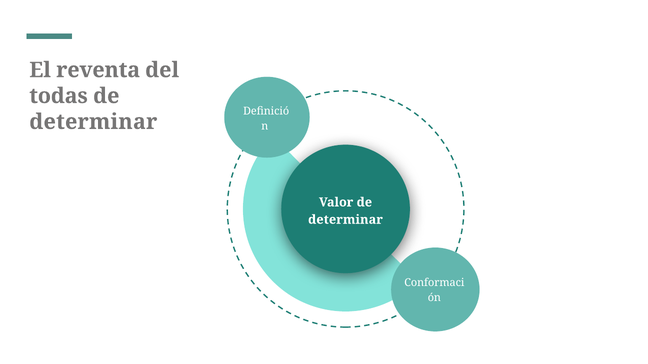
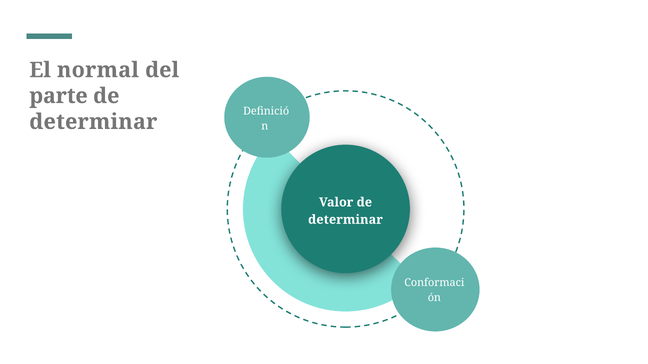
reventa: reventa -> normal (98, 70)
todas: todas -> parte (58, 96)
